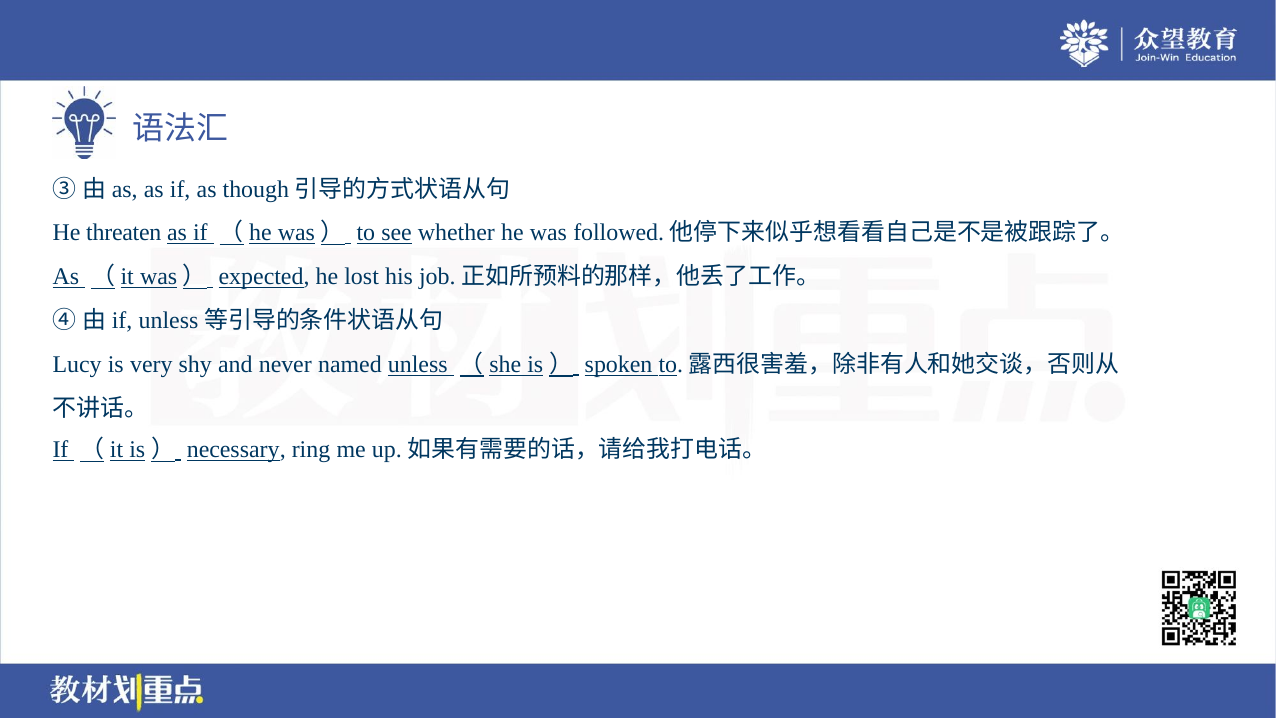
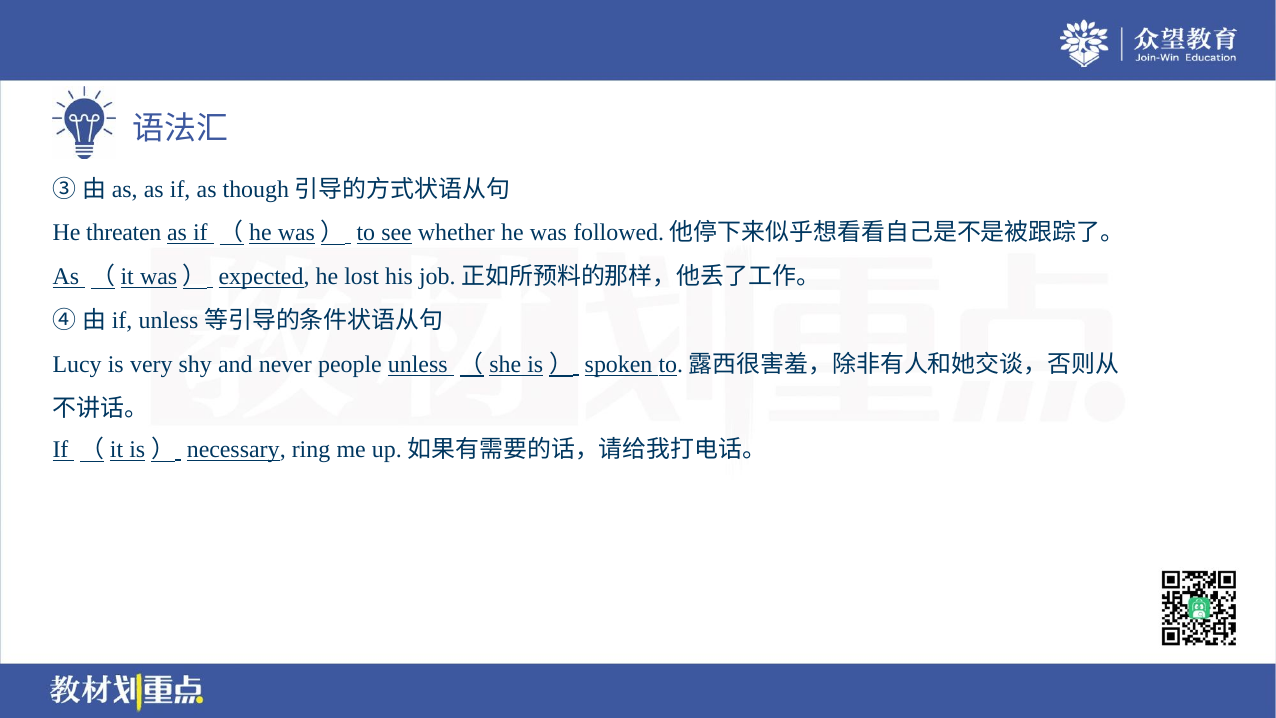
named: named -> people (350, 364)
